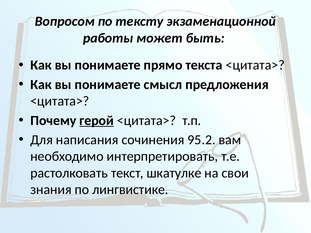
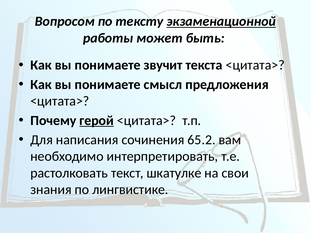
экзаменационной underline: none -> present (221, 21)
прямо: прямо -> звучит (163, 65)
95.2: 95.2 -> 65.2 (201, 140)
